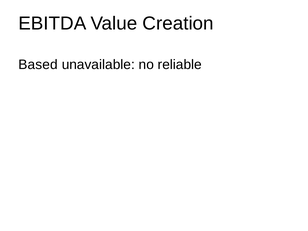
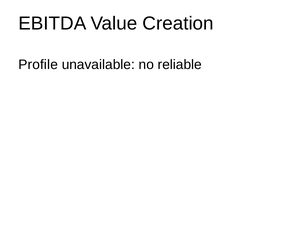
Based: Based -> Profile (38, 65)
